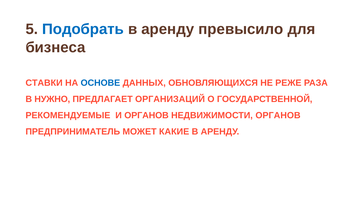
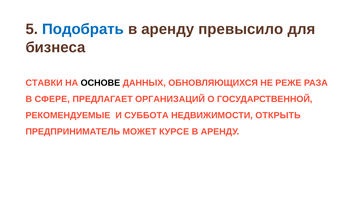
ОСНОВЕ colour: blue -> black (100, 83)
НУЖНО: НУЖНО -> СФЕРЕ (52, 99)
И ОРГАНОВ: ОРГАНОВ -> СУББОТА (146, 115)
НЕДВИЖИМОСТИ ОРГАНОВ: ОРГАНОВ -> ОТКРЫТЬ (278, 115)
КАКИЕ: КАКИЕ -> КУРСЕ (174, 131)
